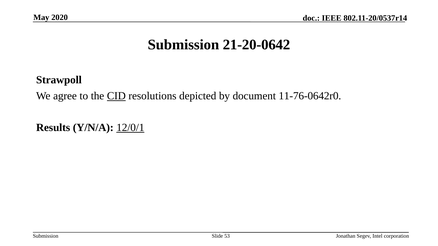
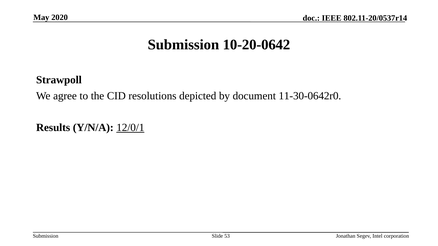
21-20-0642: 21-20-0642 -> 10-20-0642 (256, 45)
CID underline: present -> none (116, 96)
11-76-0642r0: 11-76-0642r0 -> 11-30-0642r0 (310, 96)
